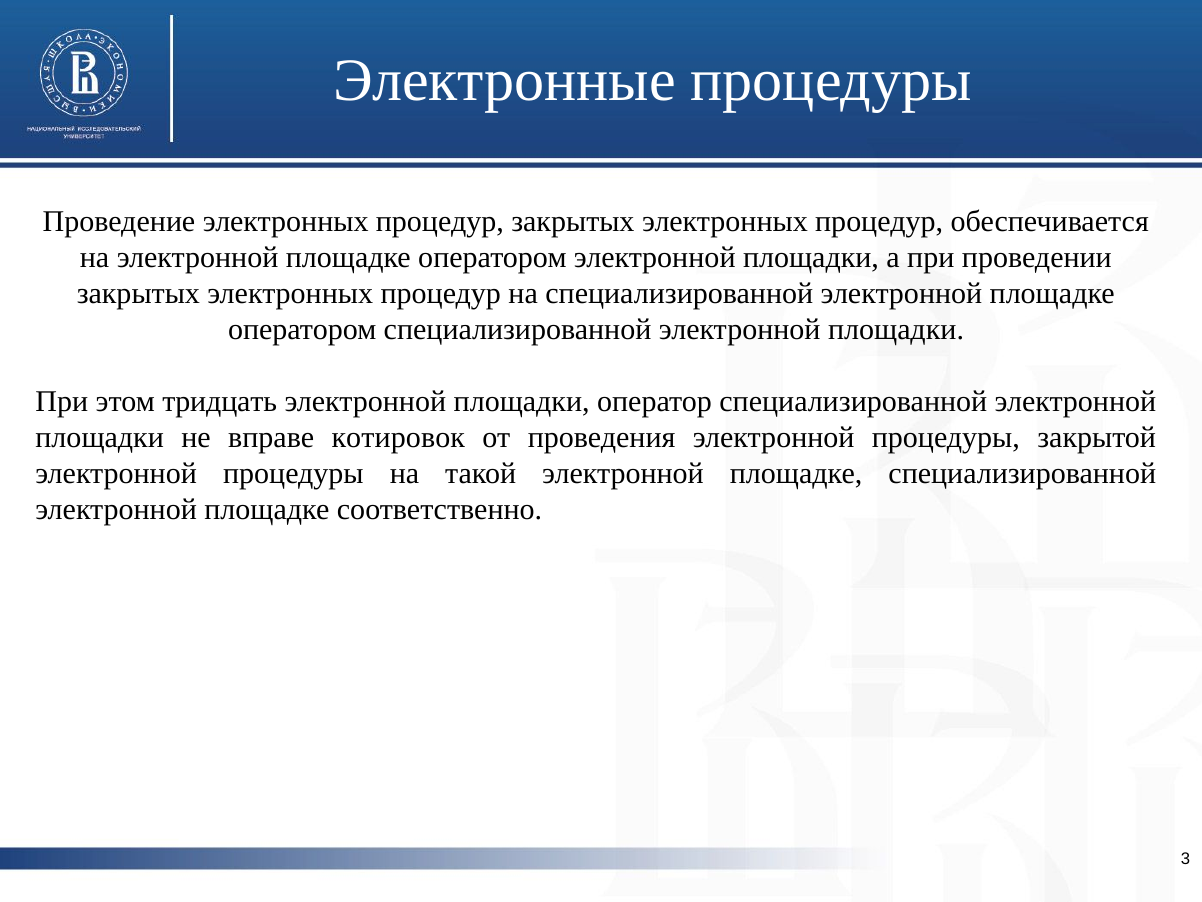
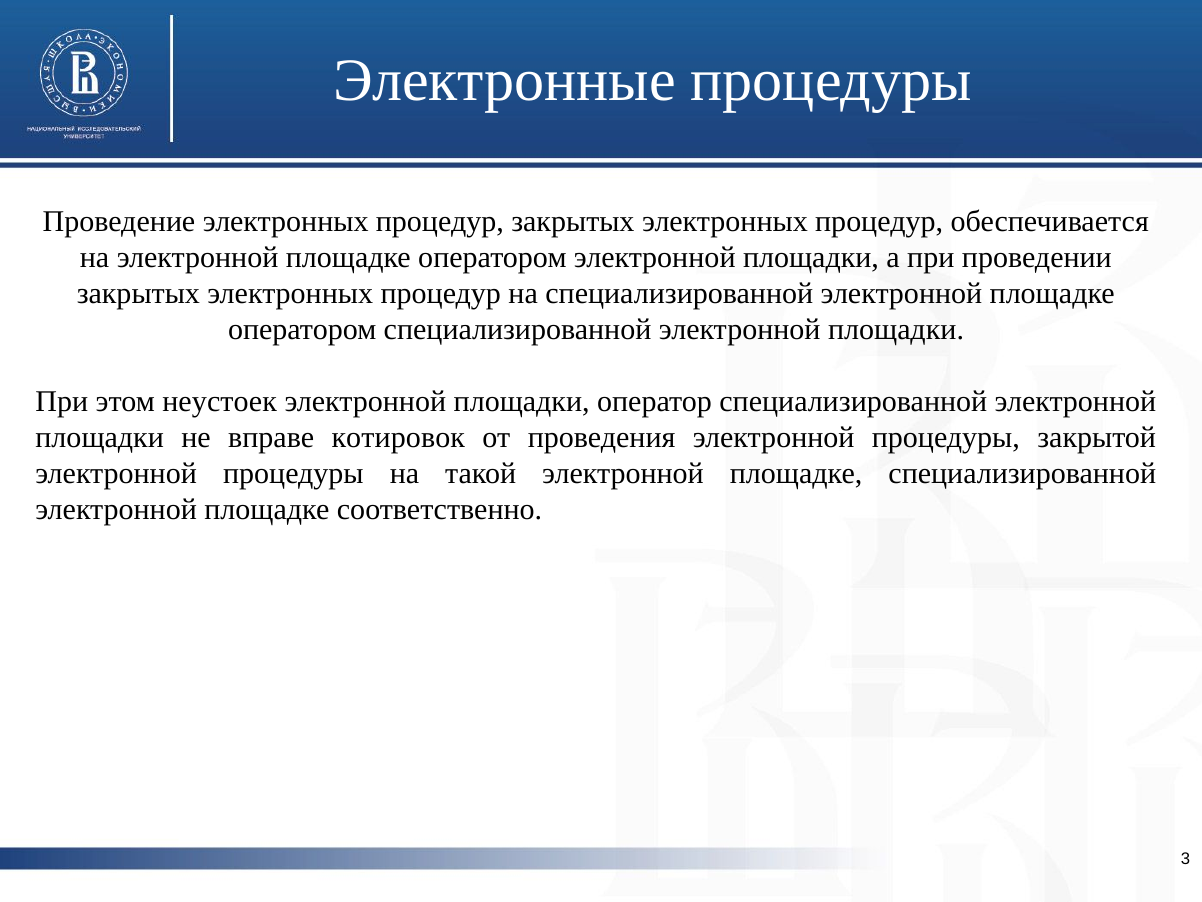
тридцать: тридцать -> неустоек (220, 401)
